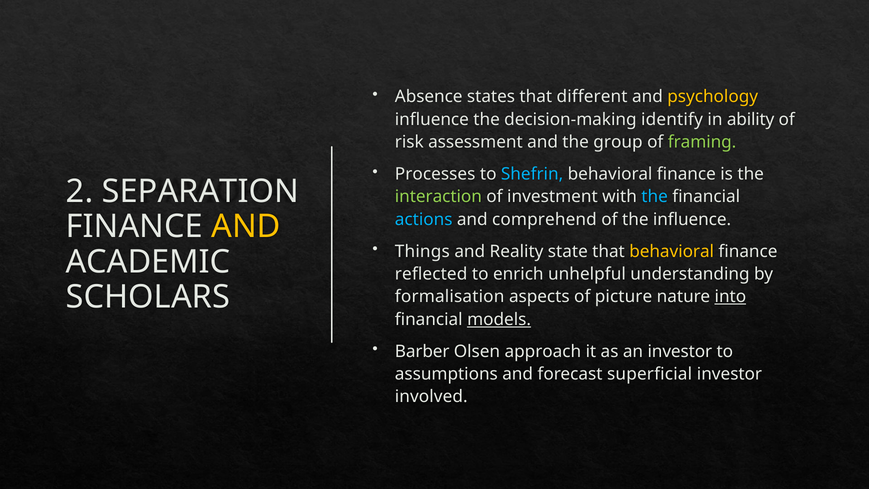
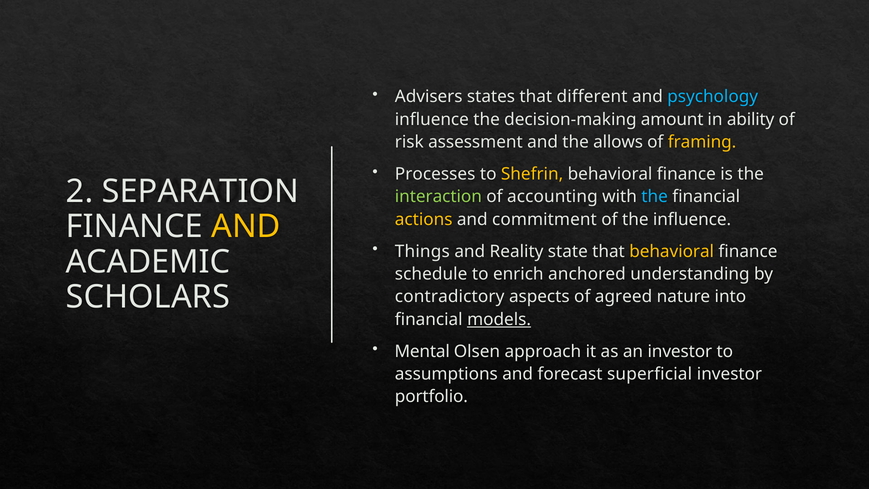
Absence: Absence -> Advisers (429, 97)
psychology colour: yellow -> light blue (713, 97)
identify: identify -> amount (672, 119)
group: group -> allows (618, 142)
framing colour: light green -> yellow (702, 142)
Shefrin colour: light blue -> yellow (532, 174)
investment: investment -> accounting (552, 197)
actions colour: light blue -> yellow (424, 219)
comprehend: comprehend -> commitment (544, 219)
reflected: reflected -> schedule (431, 274)
unhelpful: unhelpful -> anchored (587, 274)
formalisation: formalisation -> contradictory (450, 297)
picture: picture -> agreed (624, 297)
into underline: present -> none (730, 297)
Barber: Barber -> Mental (422, 351)
involved: involved -> portfolio (431, 397)
